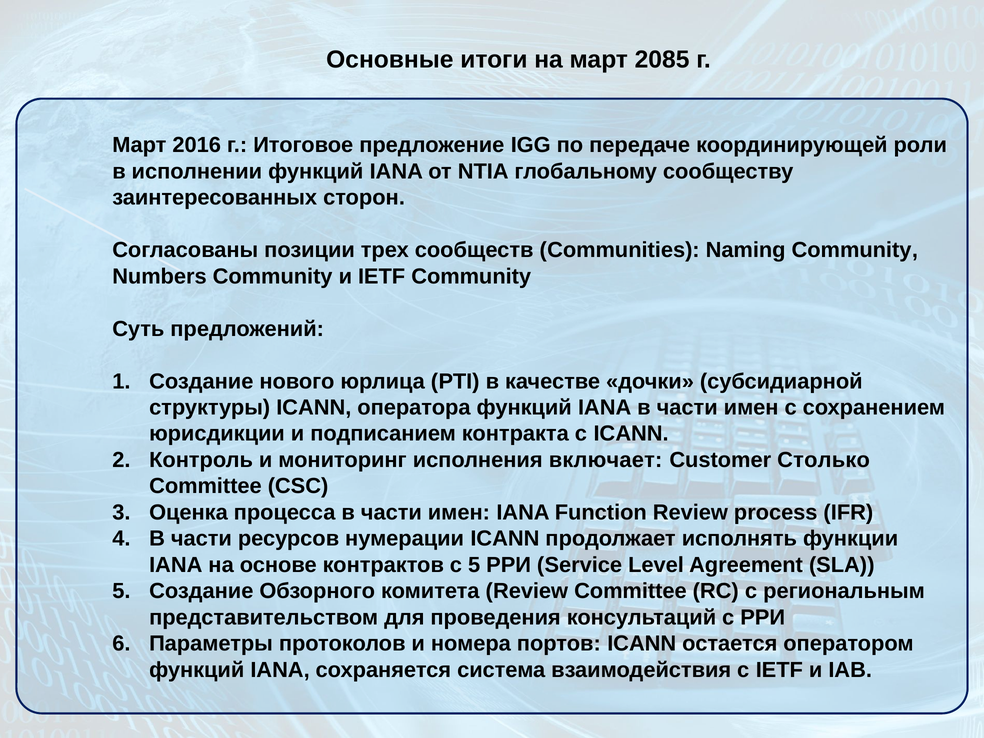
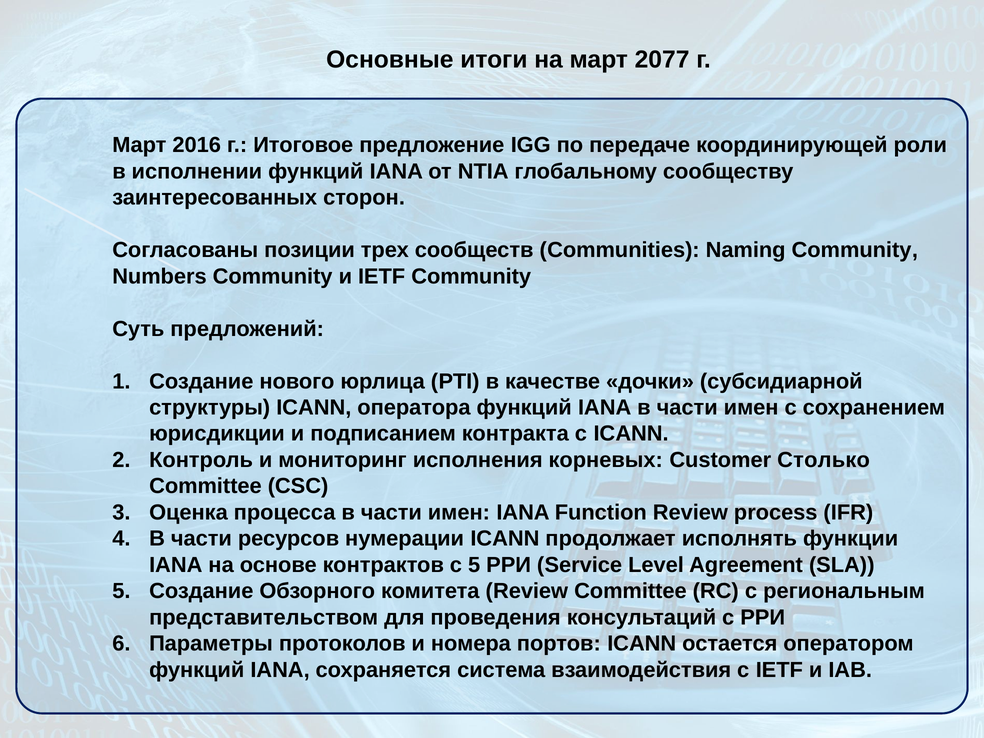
2085: 2085 -> 2077 (662, 59)
включает: включает -> корневых (606, 460)
